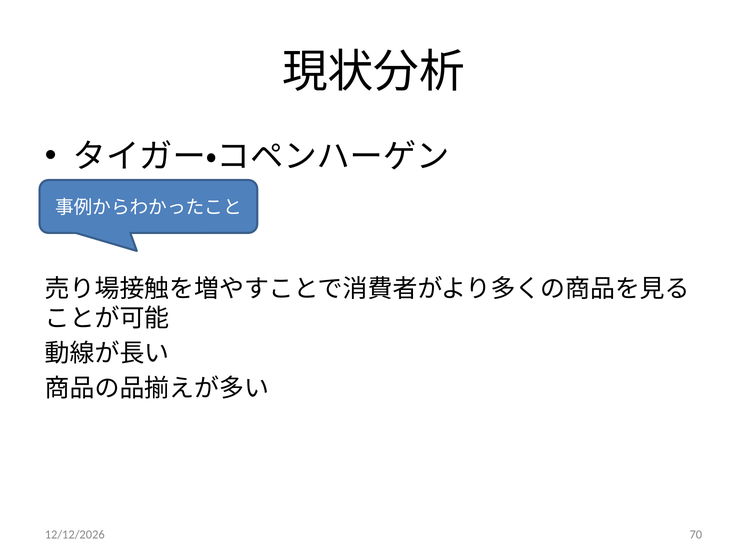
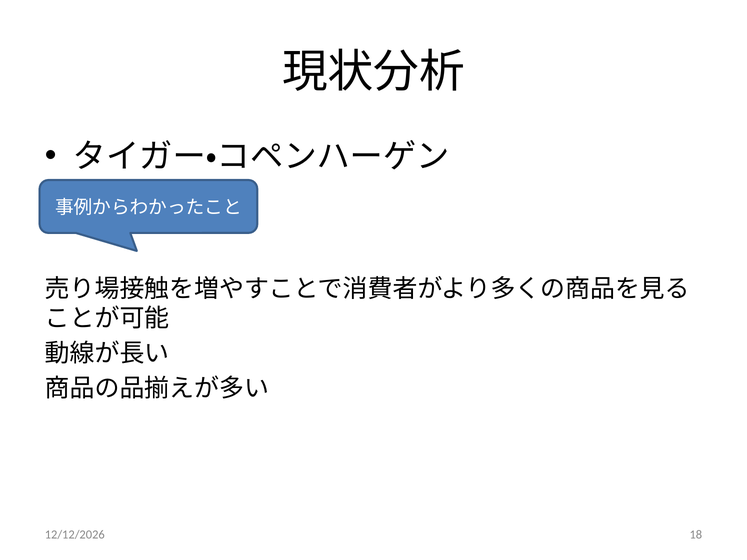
70: 70 -> 18 (696, 535)
